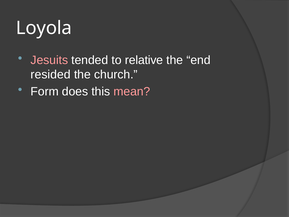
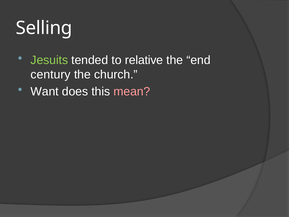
Loyola: Loyola -> Selling (44, 28)
Jesuits colour: pink -> light green (49, 60)
resided: resided -> century (51, 75)
Form: Form -> Want (45, 91)
